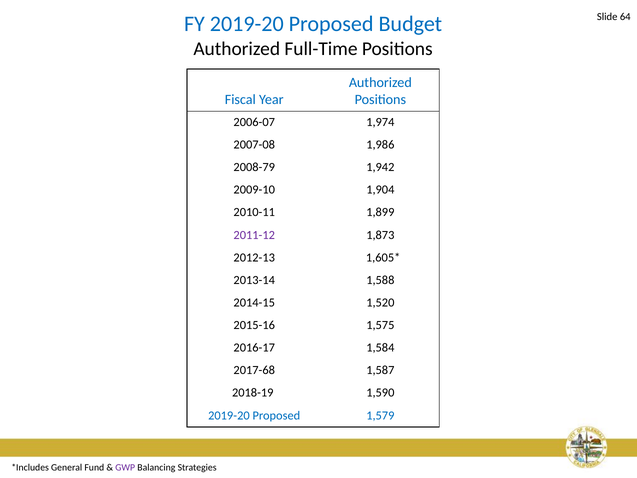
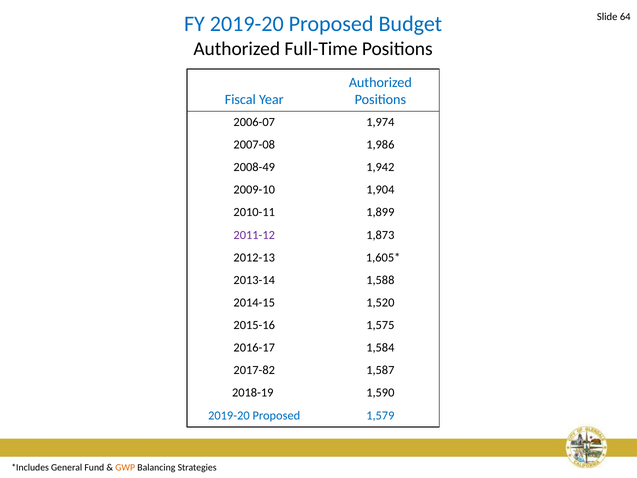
2008-79: 2008-79 -> 2008-49 (254, 167)
2017-68: 2017-68 -> 2017-82 (254, 370)
GWP colour: purple -> orange (125, 468)
